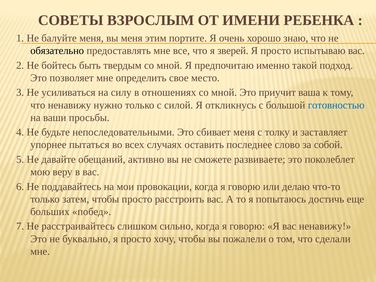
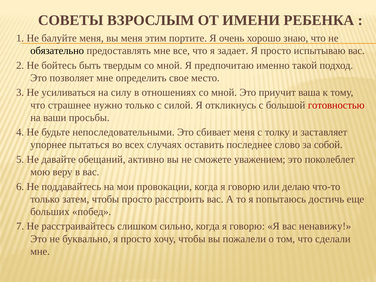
зверей: зверей -> задает (233, 51)
что ненавижу: ненавижу -> страшнее (69, 105)
готовностью colour: blue -> red (336, 105)
развиваете: развиваете -> уважением (260, 159)
